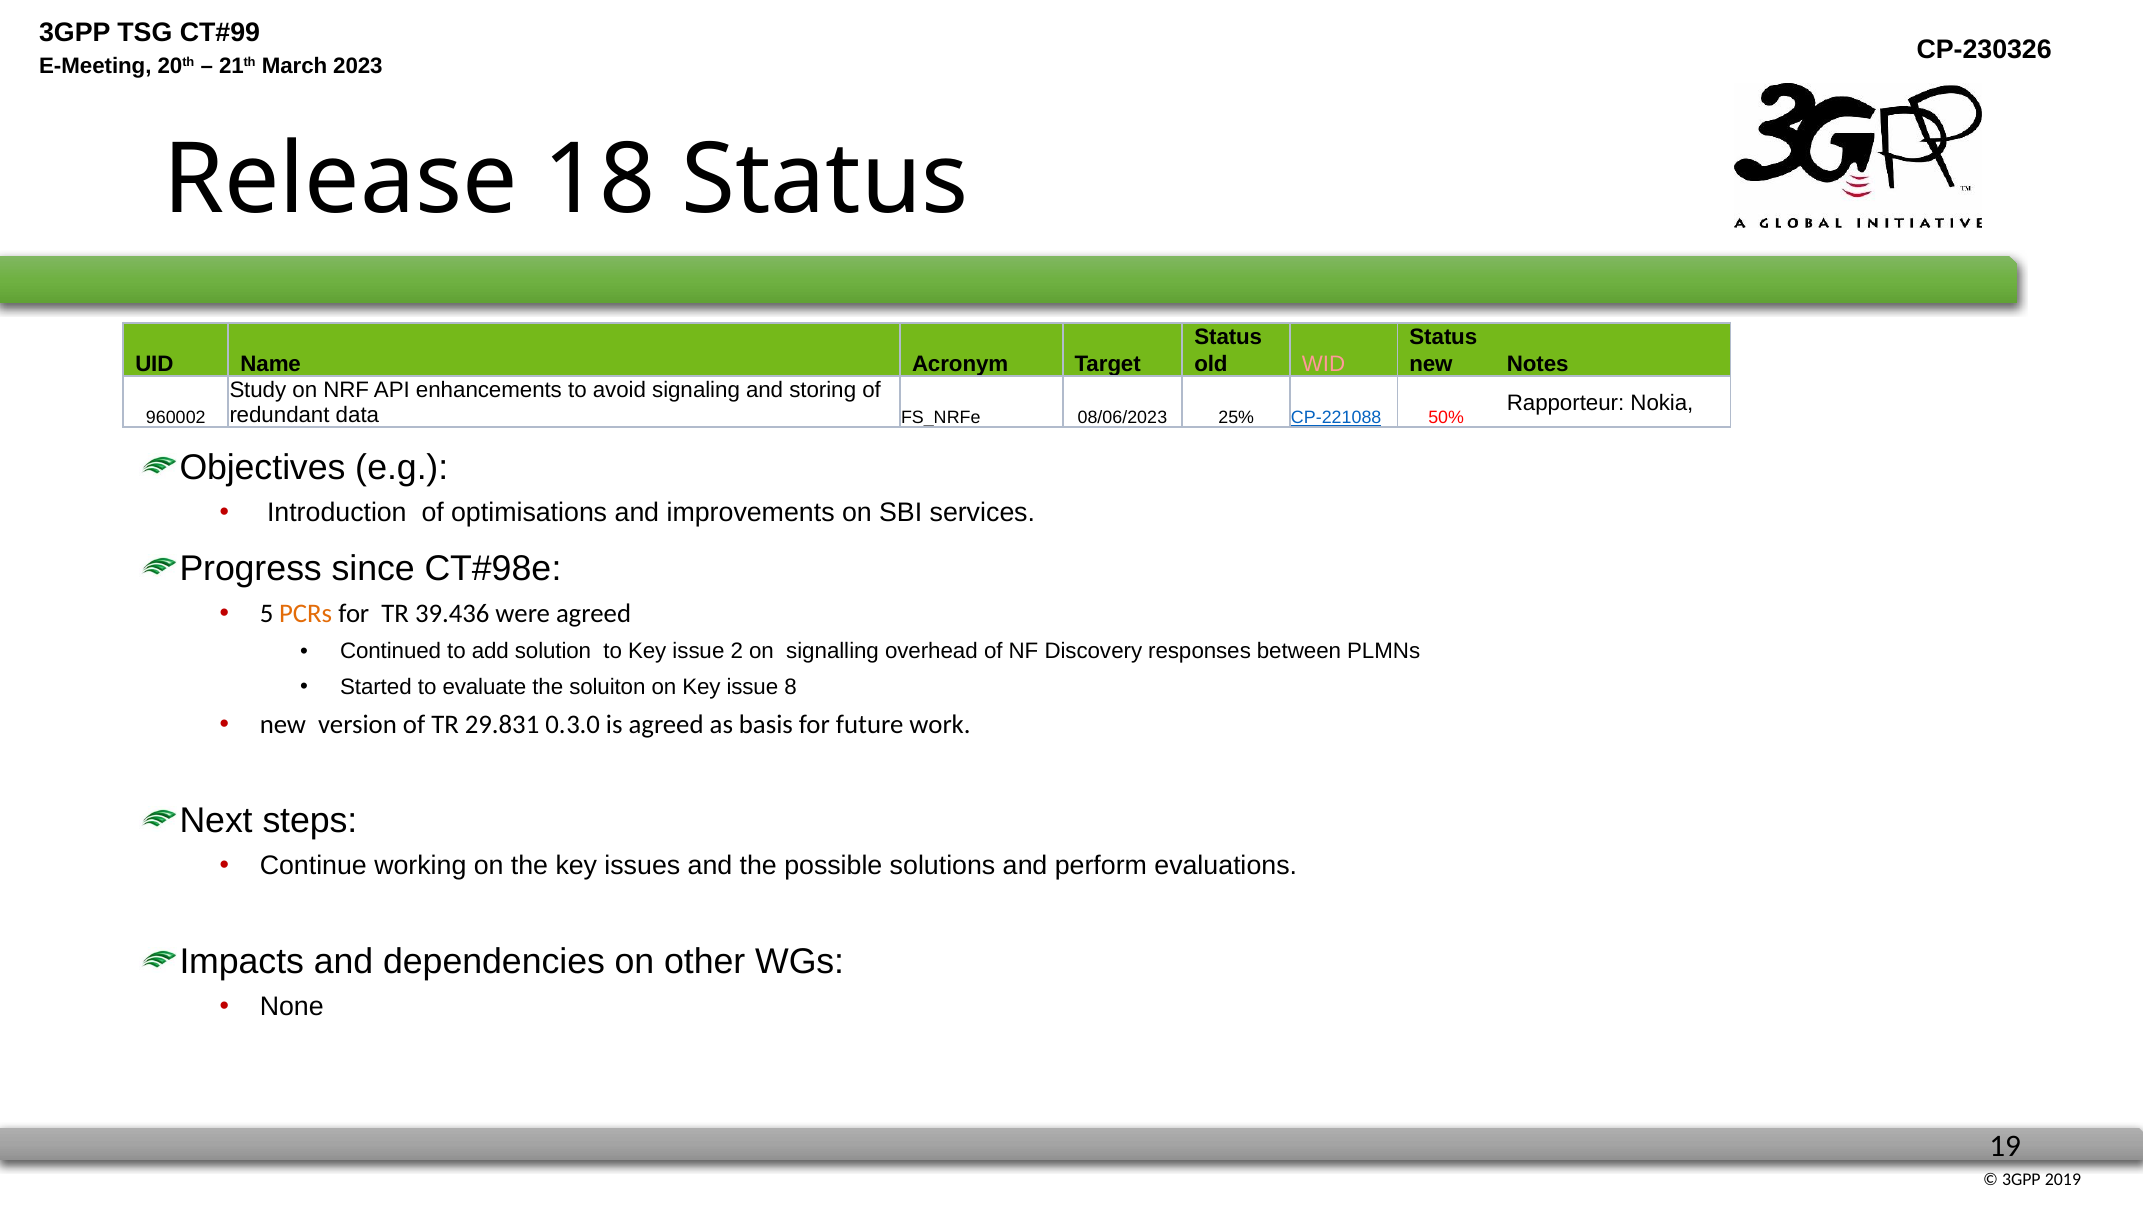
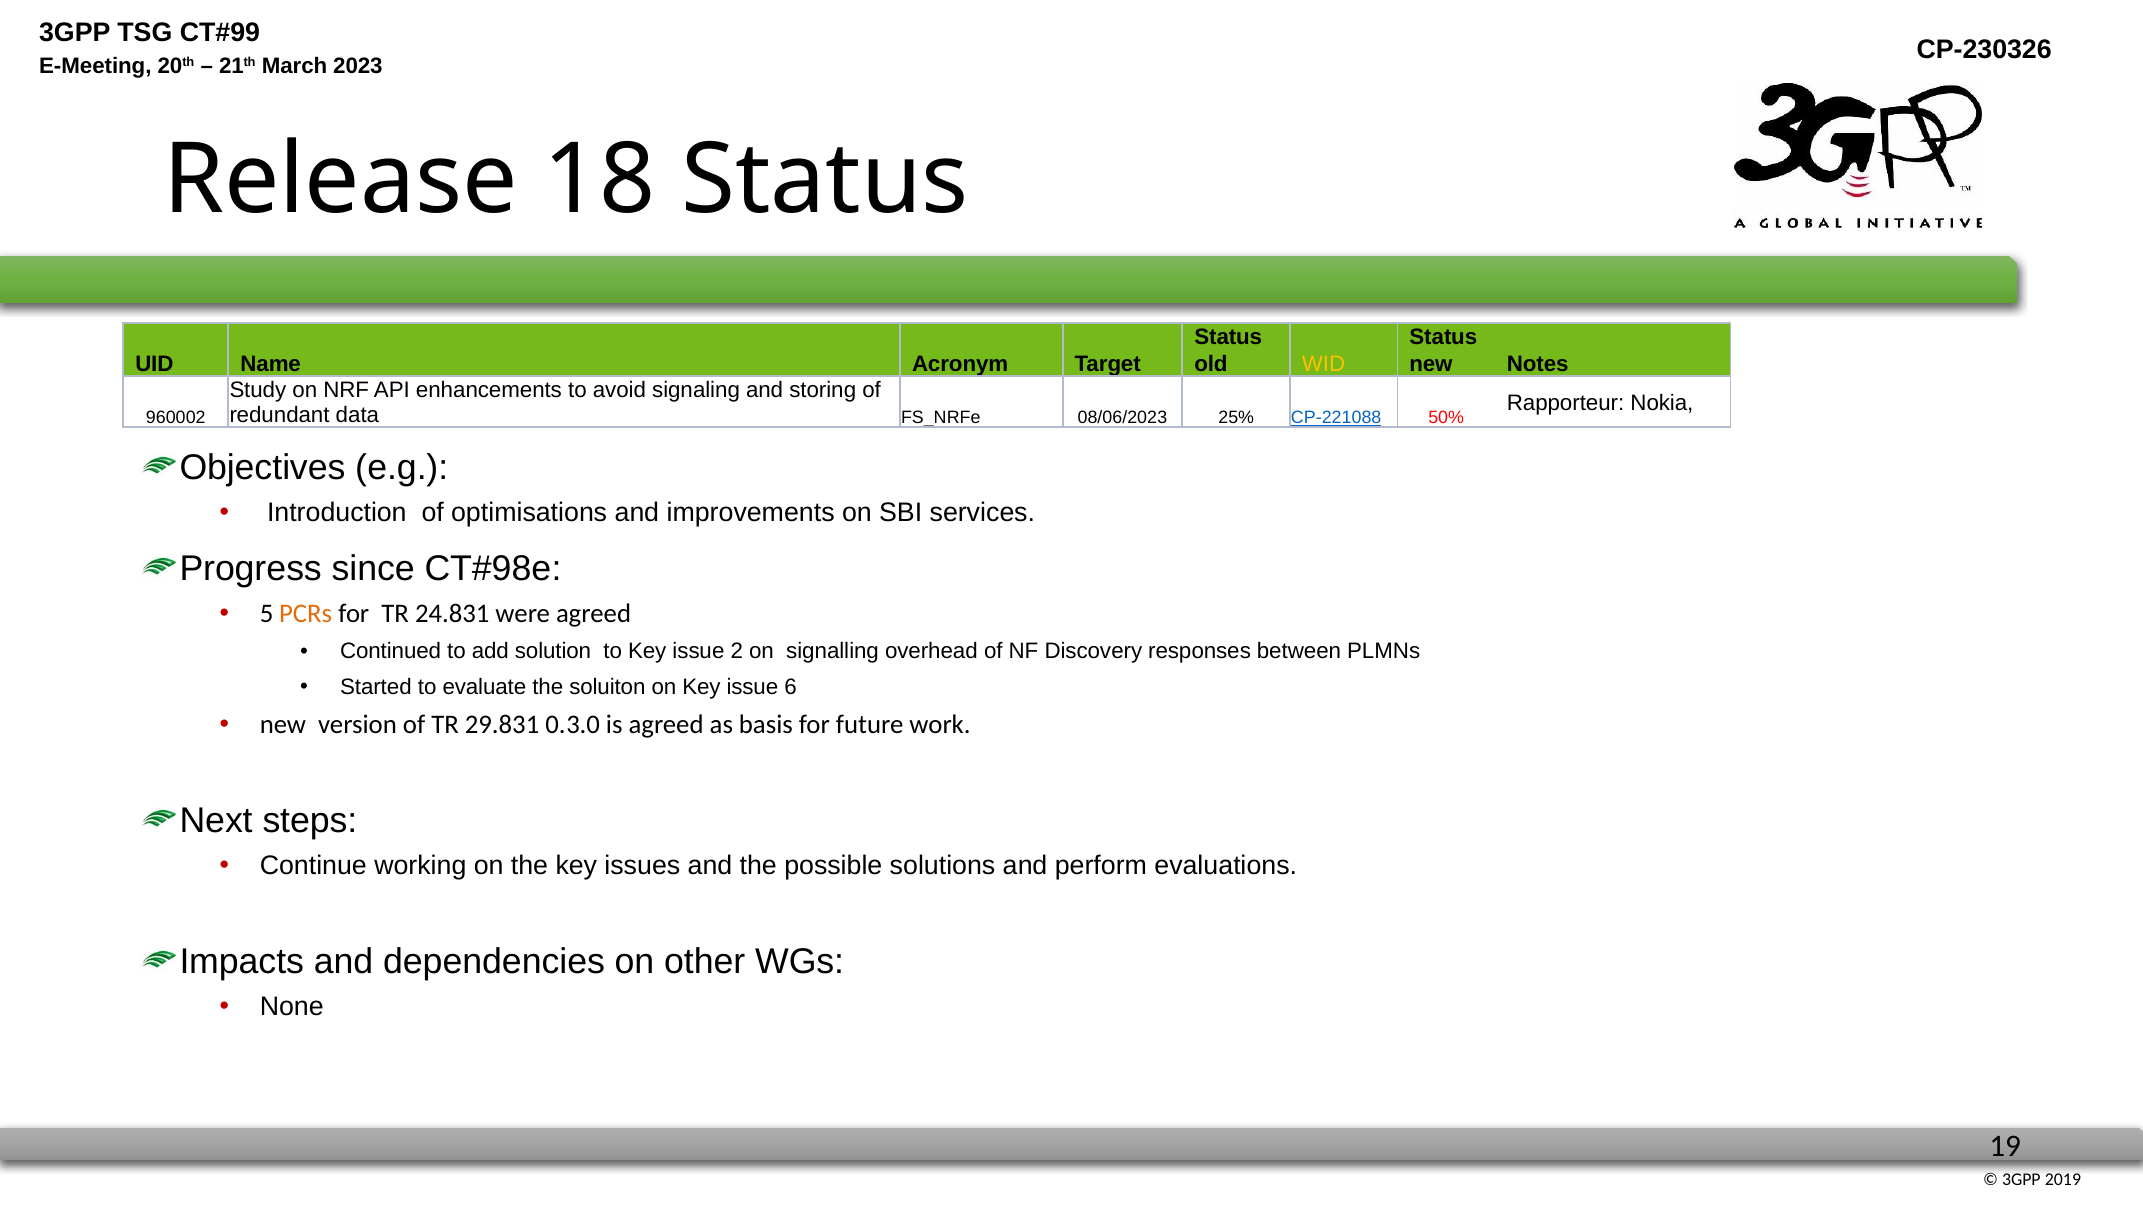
WID colour: pink -> yellow (1324, 364)
39.436: 39.436 -> 24.831 (452, 614)
8: 8 -> 6 (790, 687)
